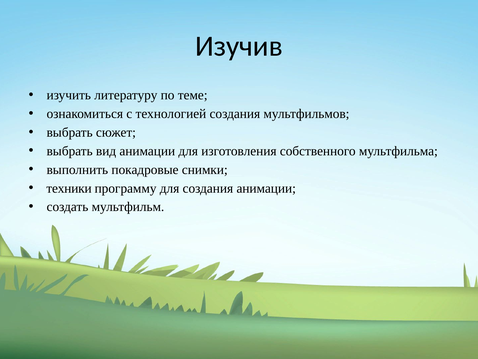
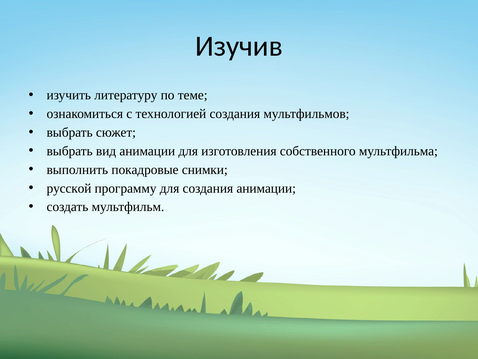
техники: техники -> русской (69, 188)
